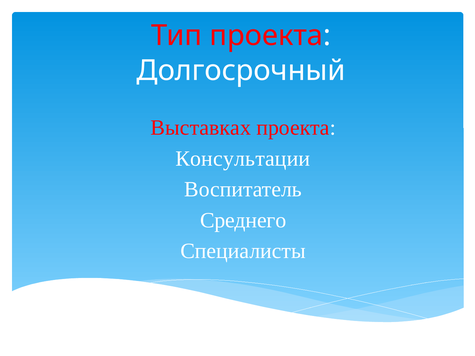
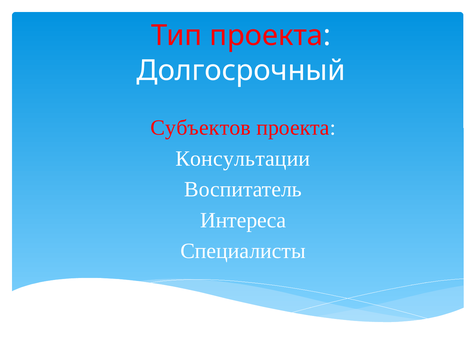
Выставках: Выставках -> Субъектов (201, 128)
Среднего: Среднего -> Интереса (243, 220)
